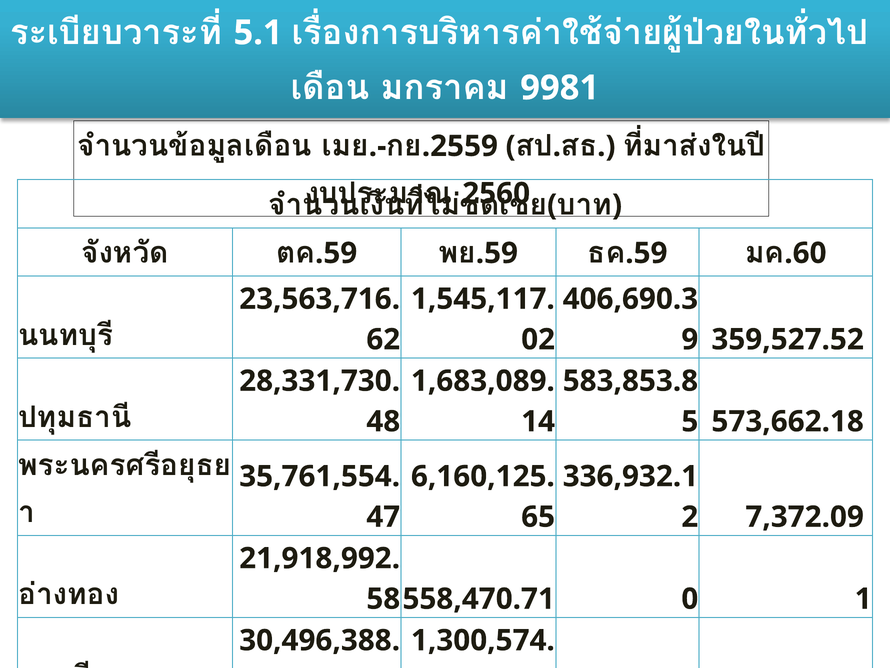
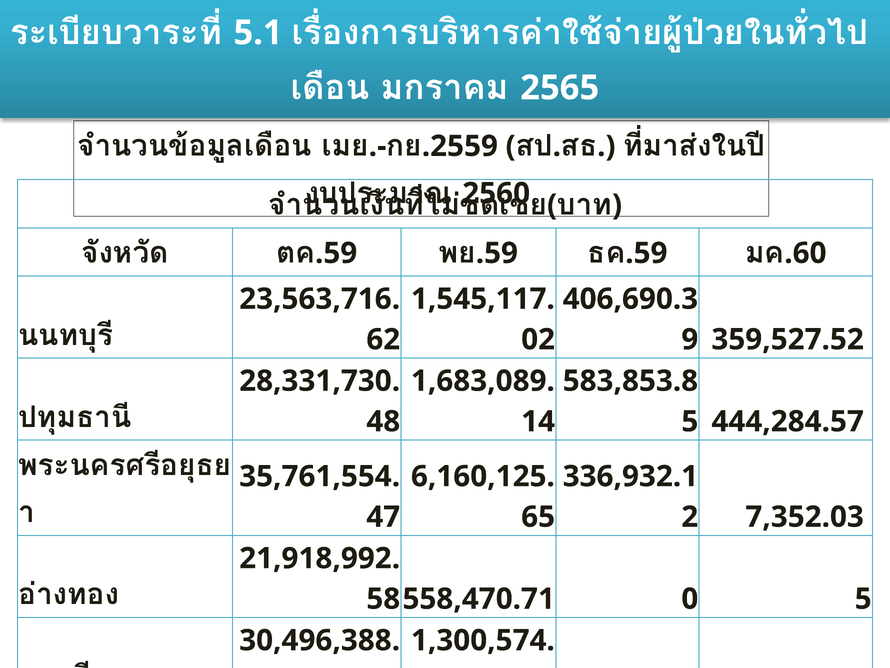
9981: 9981 -> 2565 (560, 88)
573,662.18: 573,662.18 -> 444,284.57 (788, 421)
7,372.09: 7,372.09 -> 7,352.03 (805, 517)
0 1: 1 -> 5 (863, 599)
